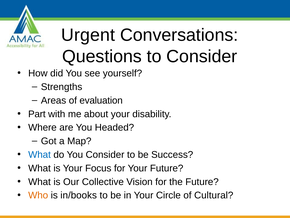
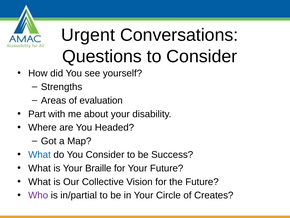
Focus: Focus -> Braille (98, 168)
Who colour: orange -> purple (38, 195)
in/books: in/books -> in/partial (79, 195)
Cultural: Cultural -> Creates (214, 195)
